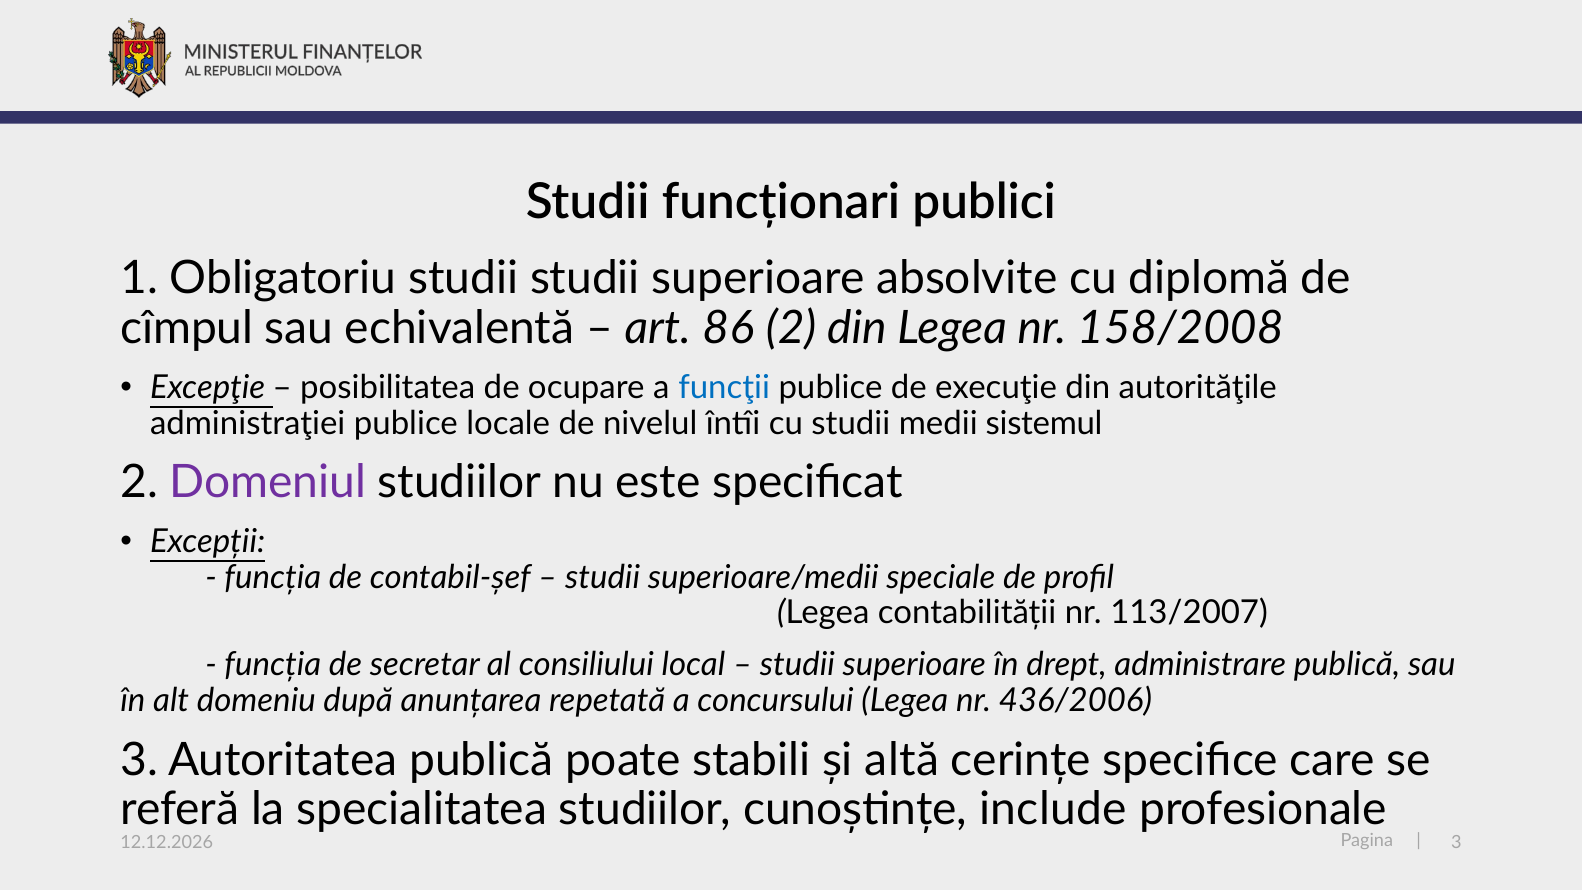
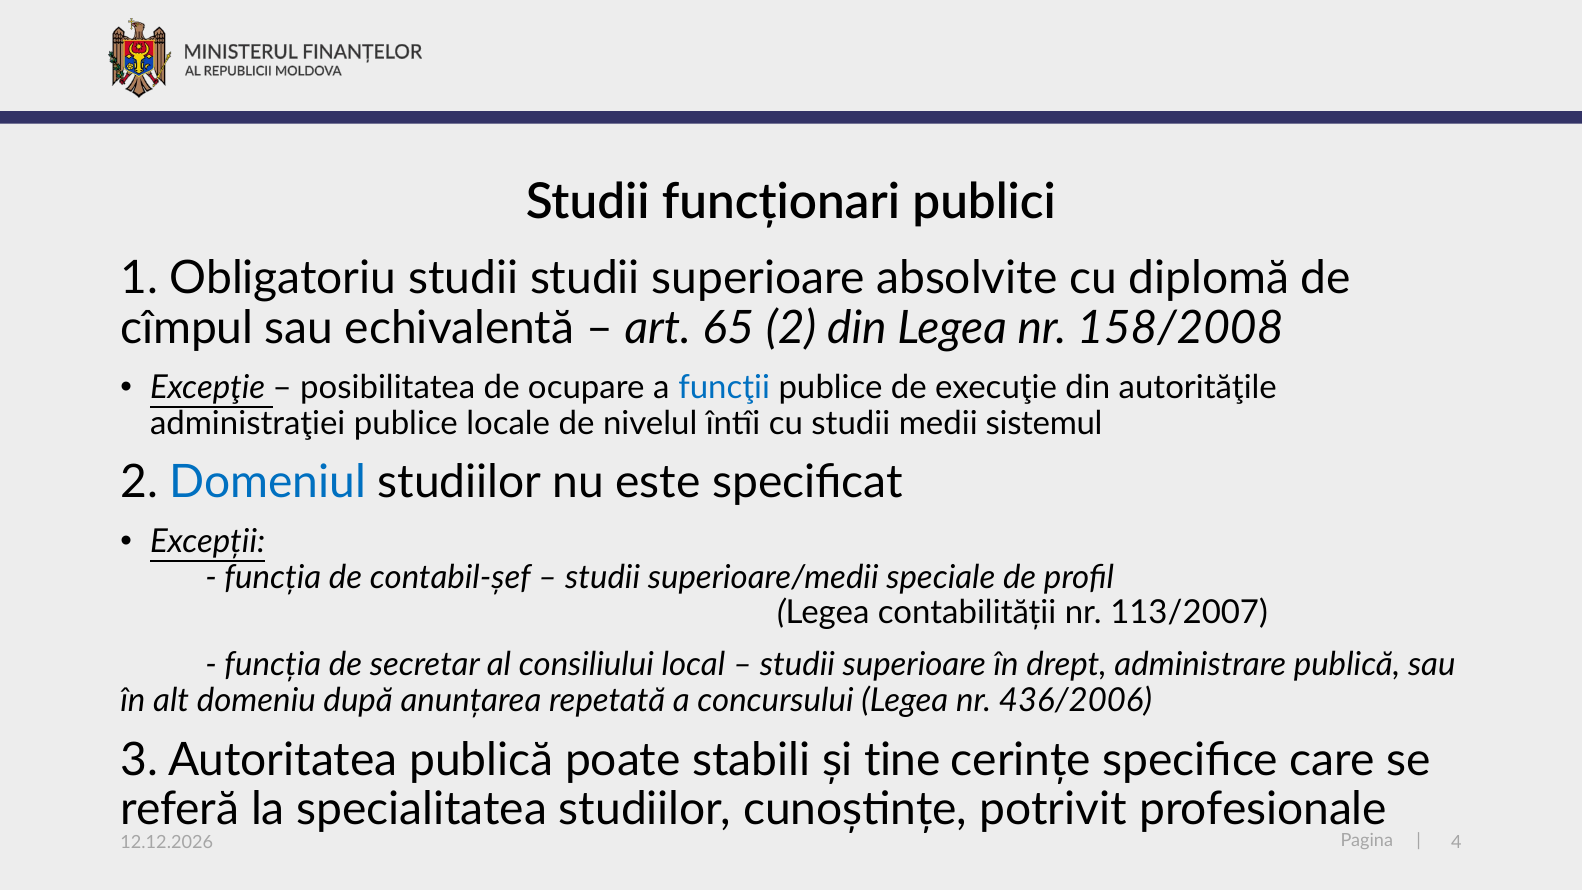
86: 86 -> 65 (728, 328)
Domeniul colour: purple -> blue (268, 482)
altă: altă -> tine (902, 760)
include: include -> potrivit (1053, 810)
3: 3 -> 4 (1456, 843)
